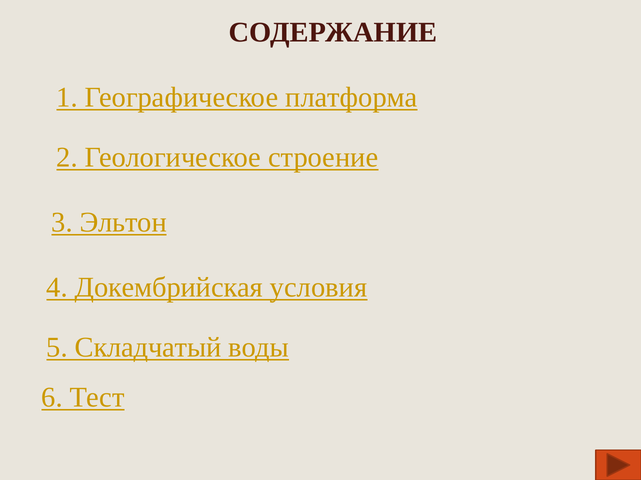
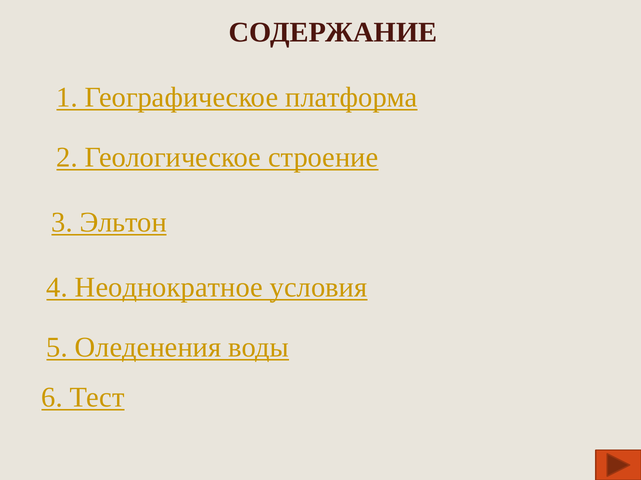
Докембрийская: Докембрийская -> Неоднократное (169, 288)
Складчатый: Складчатый -> Оледенения (148, 348)
